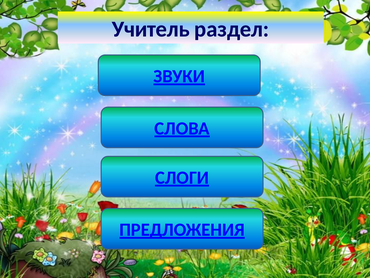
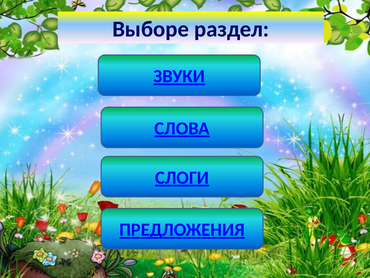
Учитель: Учитель -> Выборе (151, 29)
